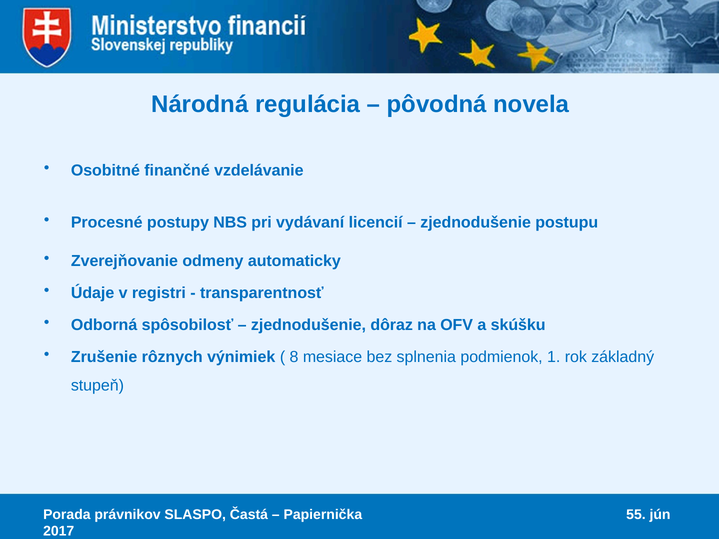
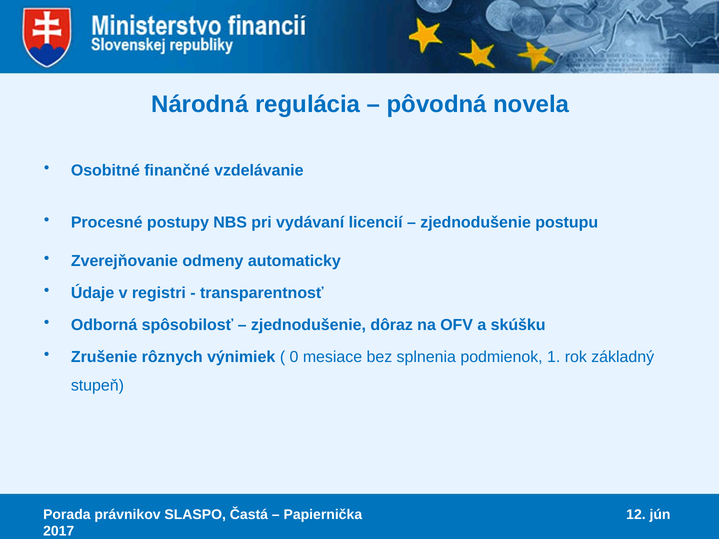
8: 8 -> 0 (294, 357)
55: 55 -> 12 (636, 515)
